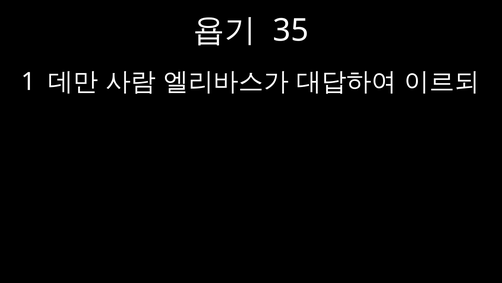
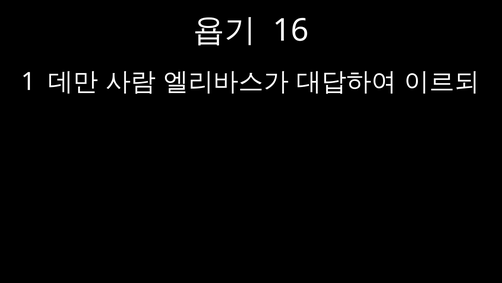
35: 35 -> 16 (291, 30)
